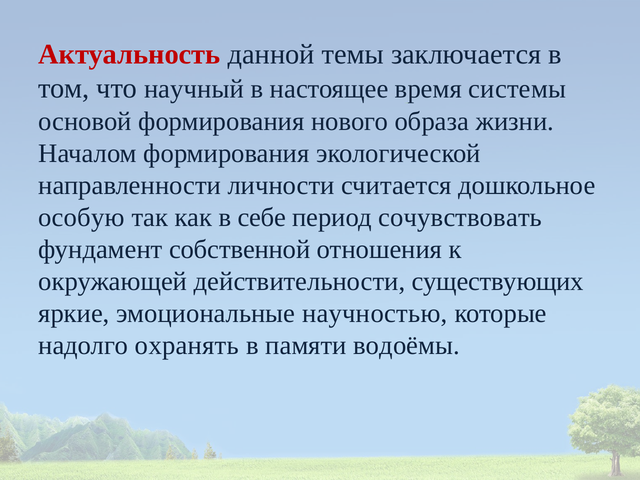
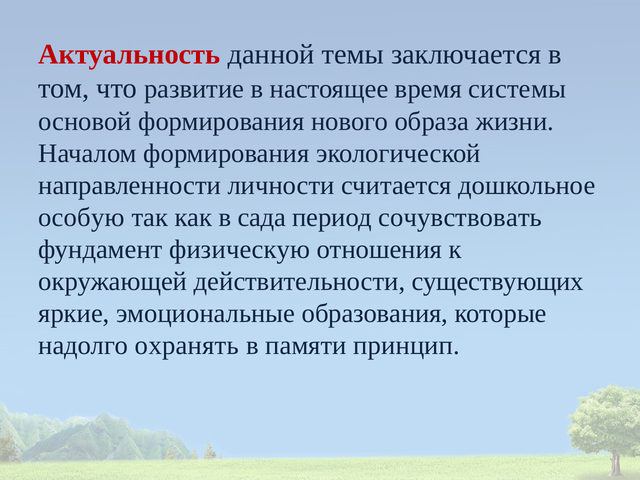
научный: научный -> развитие (194, 89)
себе: себе -> сада (262, 217)
собственной: собственной -> физическую (240, 249)
научностью: научностью -> oбpазoвания (375, 313)
водоёмы: водоёмы -> принцип (407, 345)
